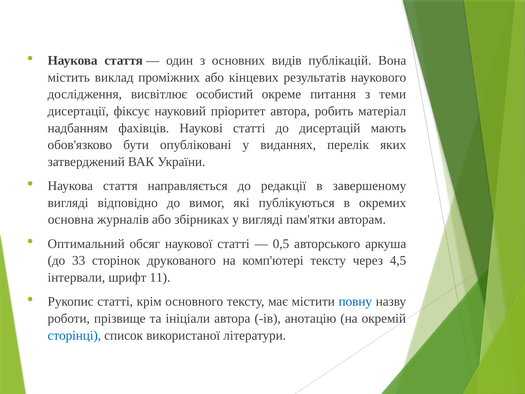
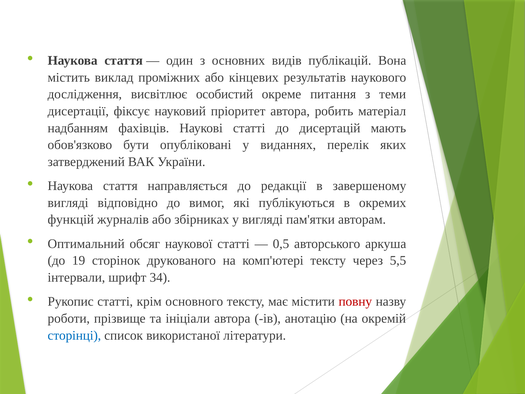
основна: основна -> функцій (71, 219)
33: 33 -> 19 (79, 260)
4,5: 4,5 -> 5,5 (398, 260)
11: 11 -> 34 (160, 277)
повну colour: blue -> red (355, 301)
